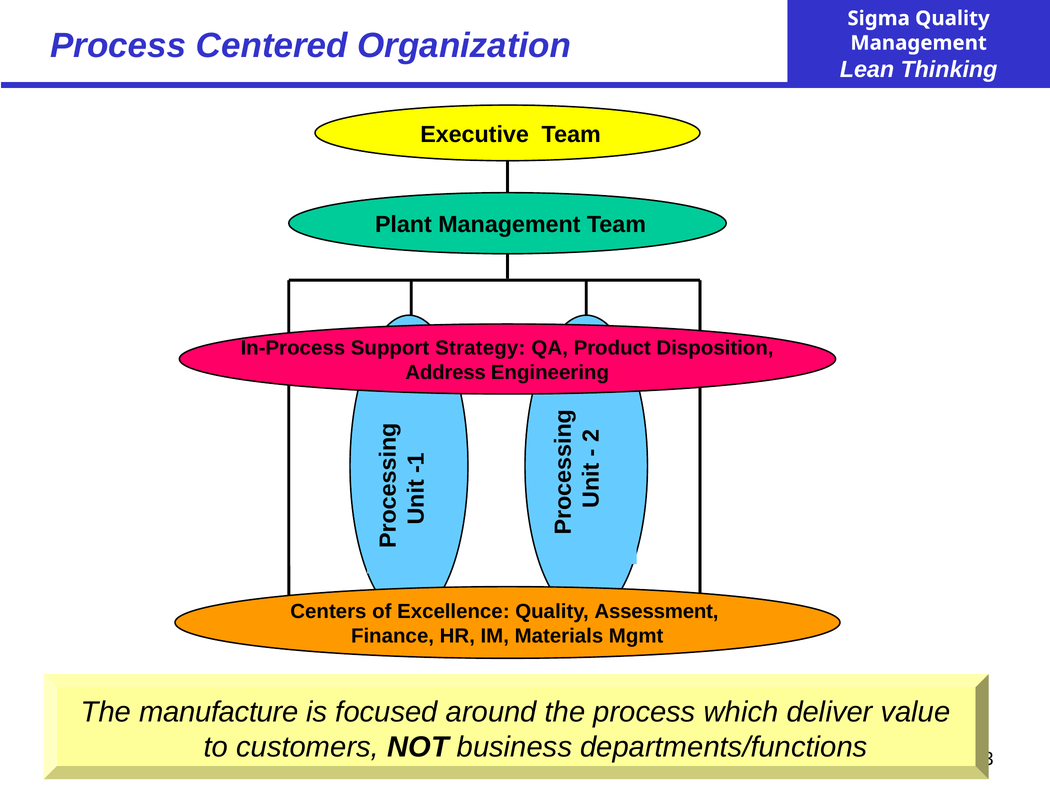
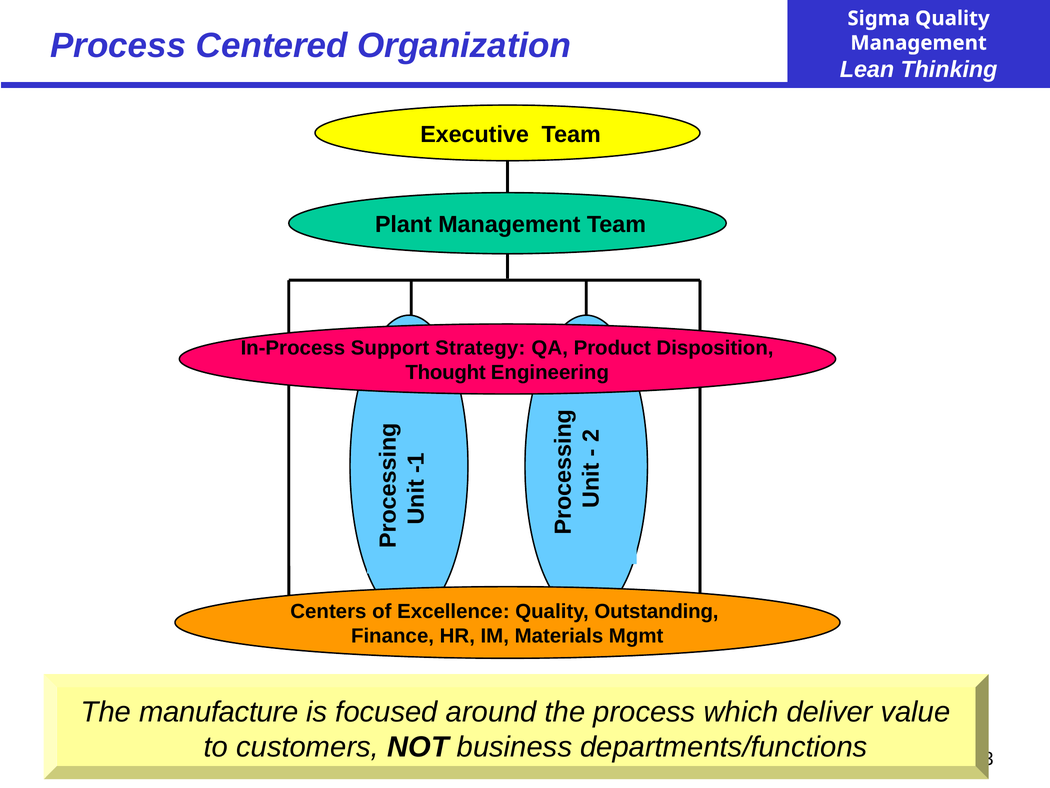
Address: Address -> Thought (446, 372)
Assessment: Assessment -> Outstanding (656, 611)
